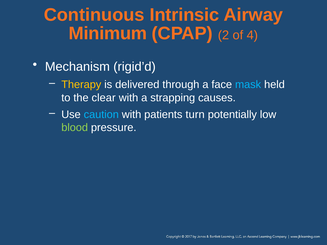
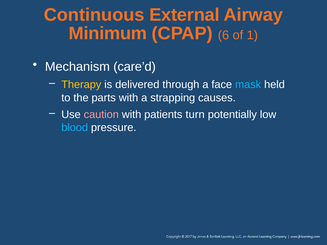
Intrinsic: Intrinsic -> External (184, 15)
2: 2 -> 6 (223, 35)
4: 4 -> 1 (252, 35)
rigid’d: rigid’d -> care’d (135, 67)
clear: clear -> parts (104, 98)
caution colour: light blue -> pink (101, 115)
blood colour: light green -> light blue (75, 128)
